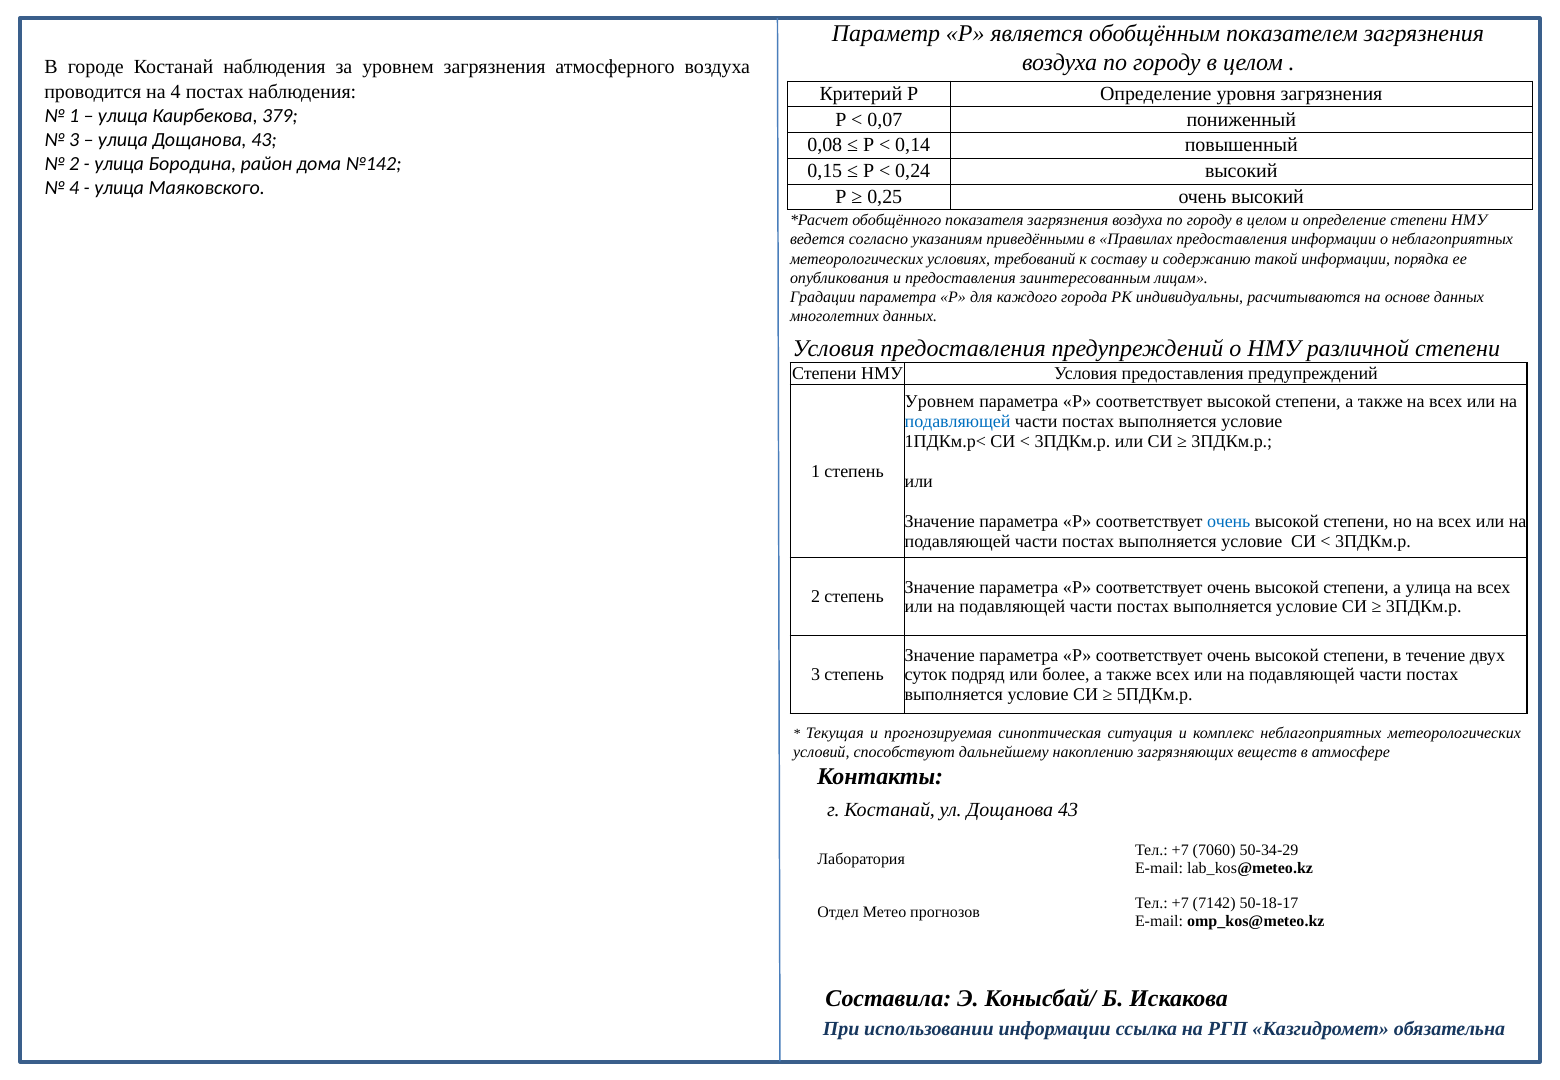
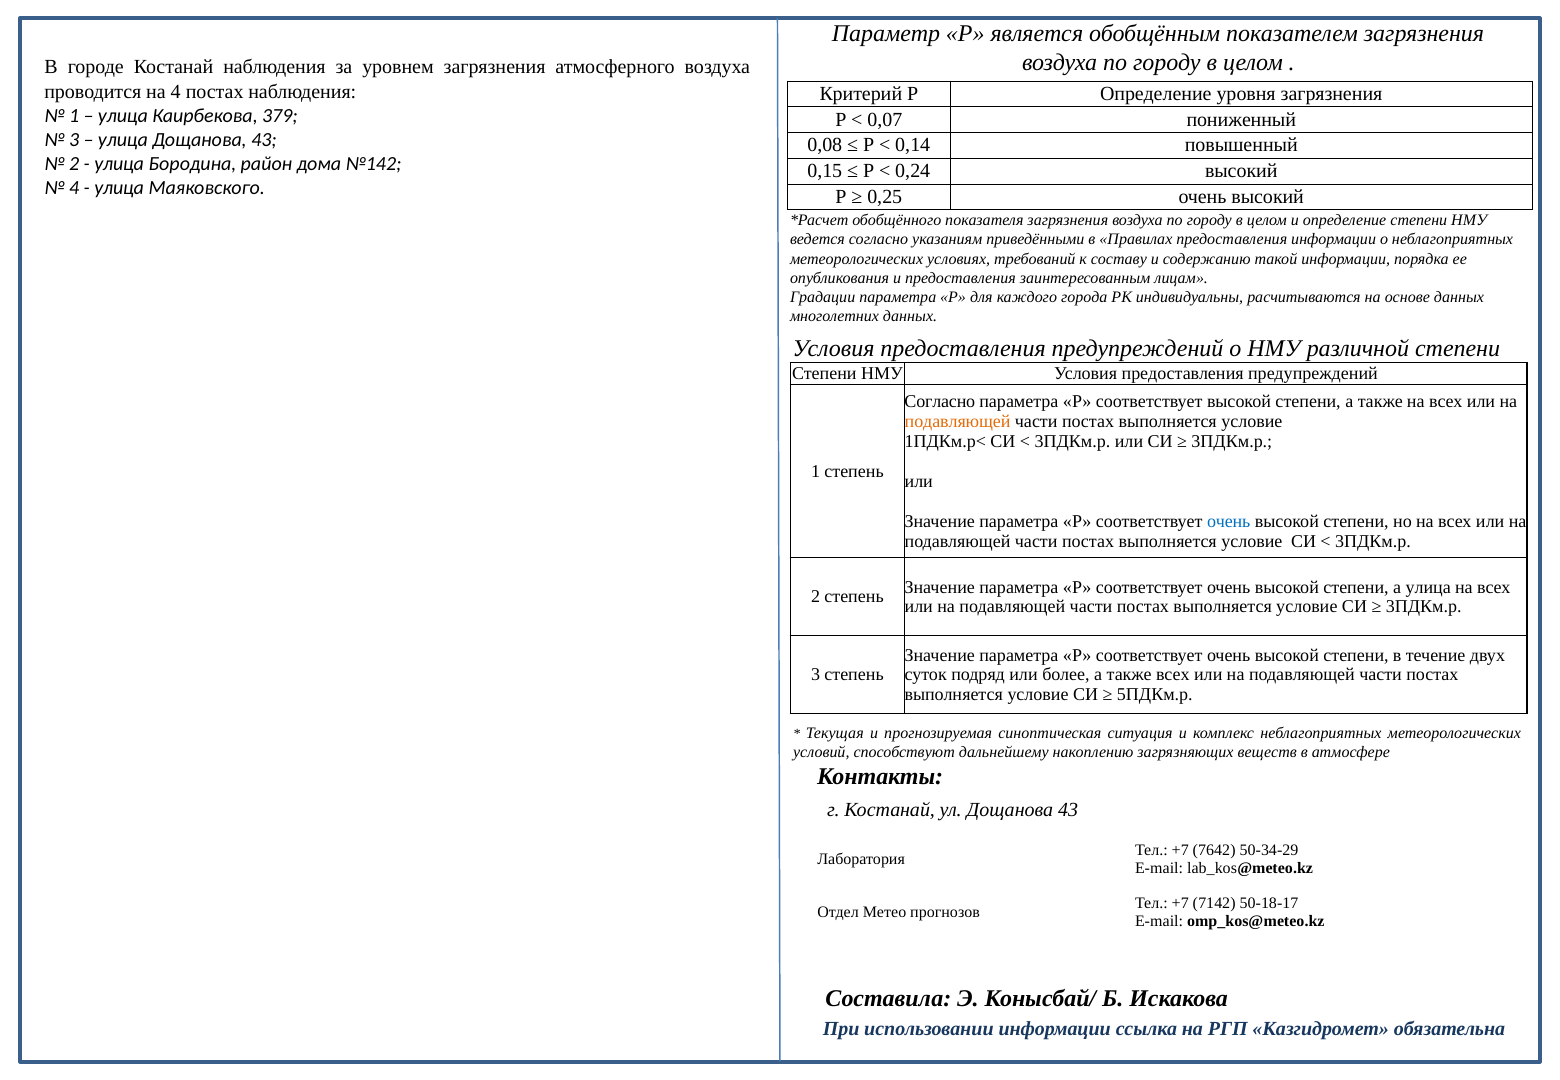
Уровнем: Уровнем -> Согласно (940, 401)
подавляющей colour: blue -> orange (958, 421)
7060: 7060 -> 7642 (1214, 850)
